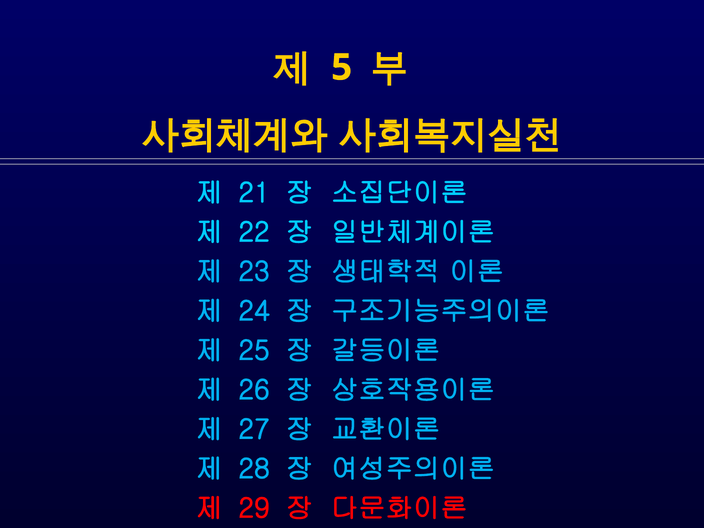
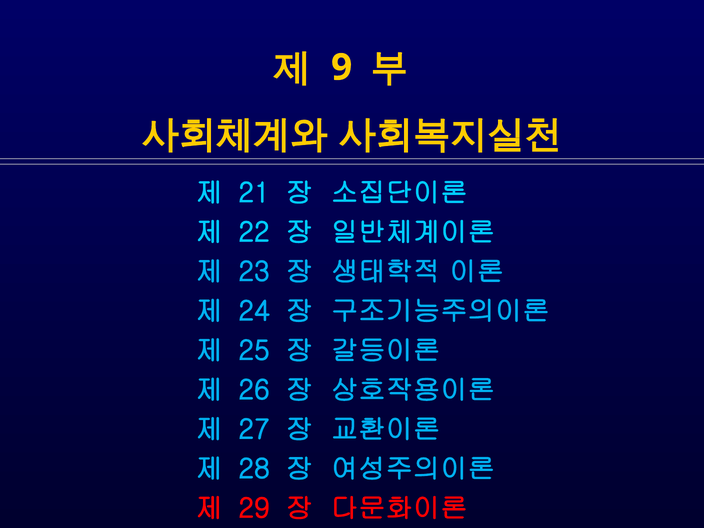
5: 5 -> 9 (342, 67)
